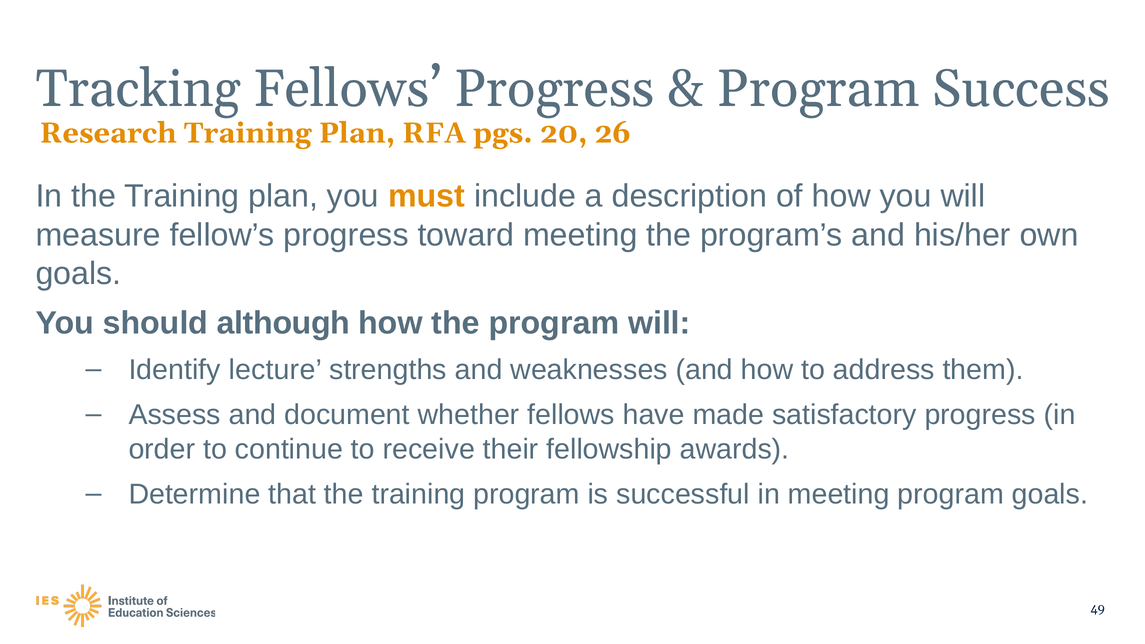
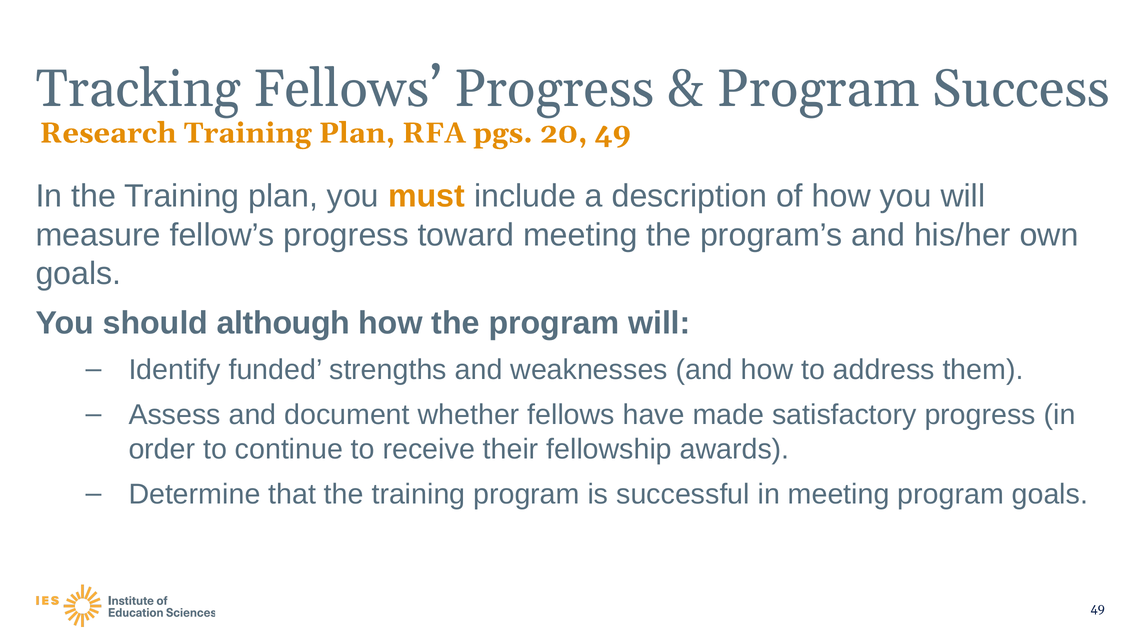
20 26: 26 -> 49 (613, 133)
lecture: lecture -> funded (275, 370)
